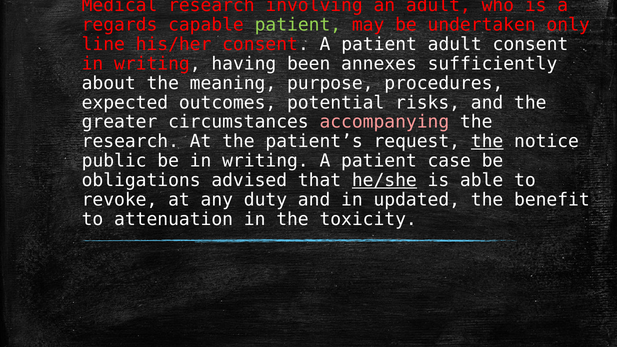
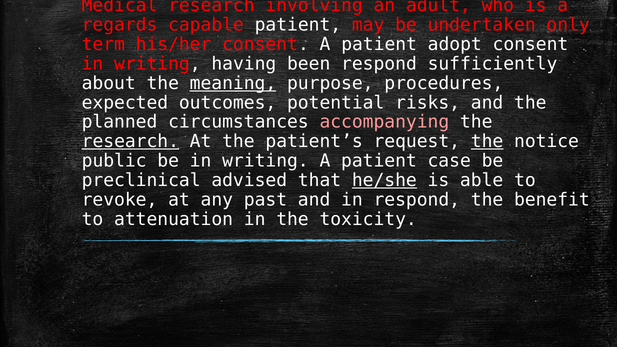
patient colour: light green -> white (298, 25)
line: line -> term (103, 44)
patient adult: adult -> adopt (455, 44)
been annexes: annexes -> respond (379, 64)
meaning underline: none -> present (233, 83)
greater: greater -> planned (120, 122)
research underline: none -> present (130, 141)
obligations: obligations -> preclinical (141, 180)
duty: duty -> past (265, 200)
in updated: updated -> respond (417, 200)
